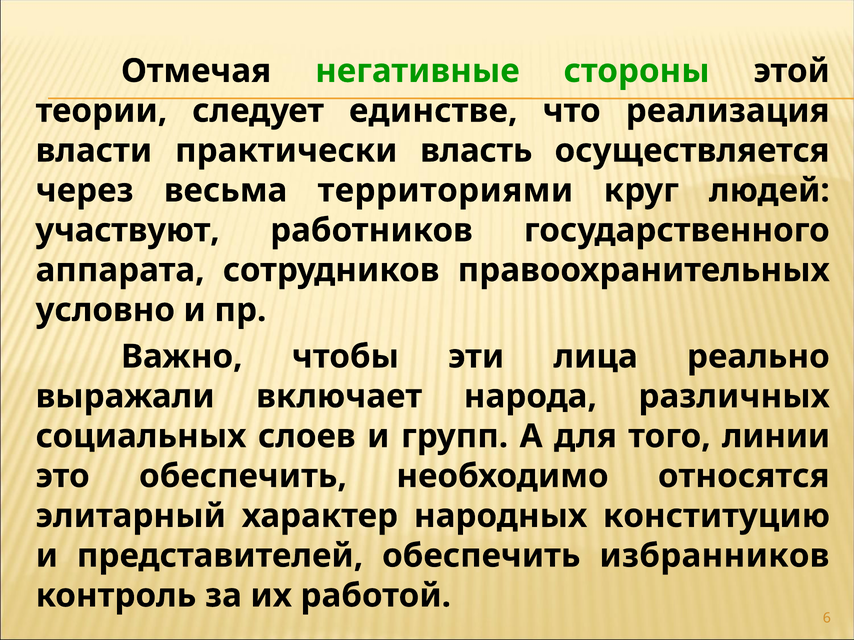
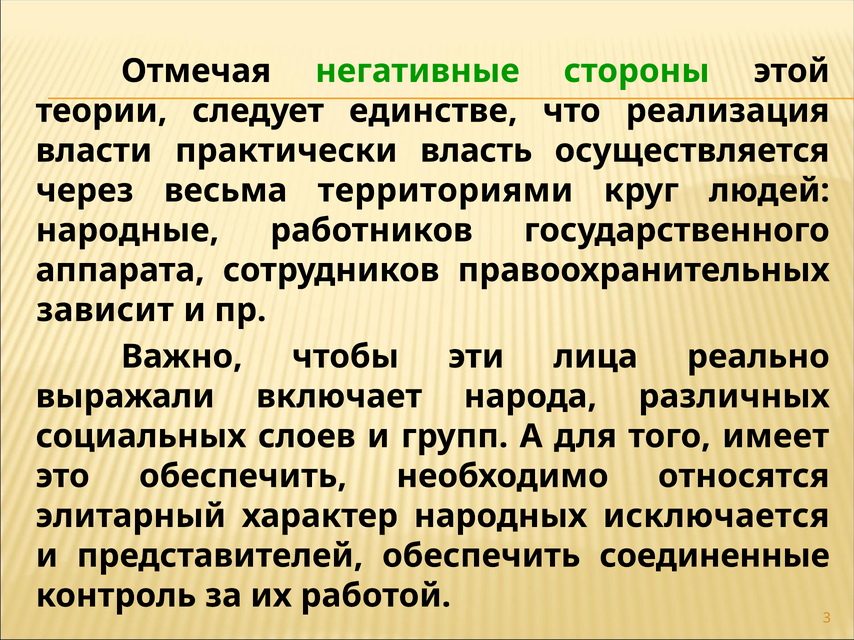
участвуют: участвуют -> народные (127, 231)
условно: условно -> зависит (105, 310)
линии: линии -> имеет (776, 437)
конституцию: конституцию -> исключается (716, 516)
избранников: избранников -> соединенные (715, 556)
6: 6 -> 3 (827, 618)
